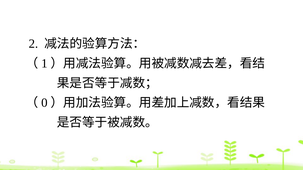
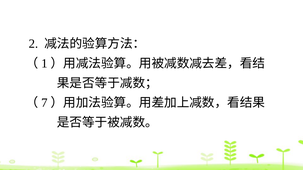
0: 0 -> 7 (44, 103)
